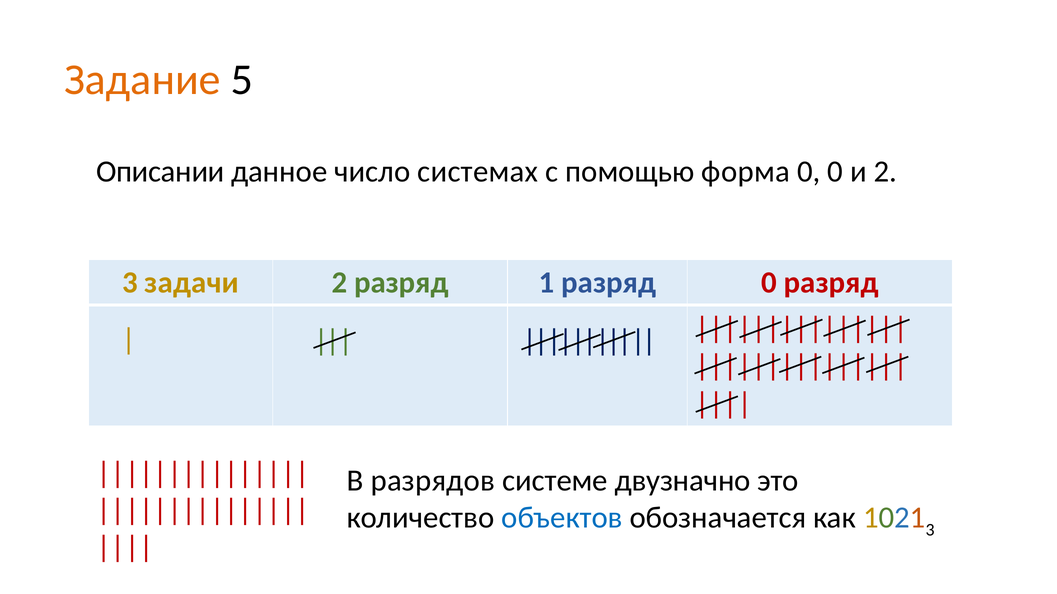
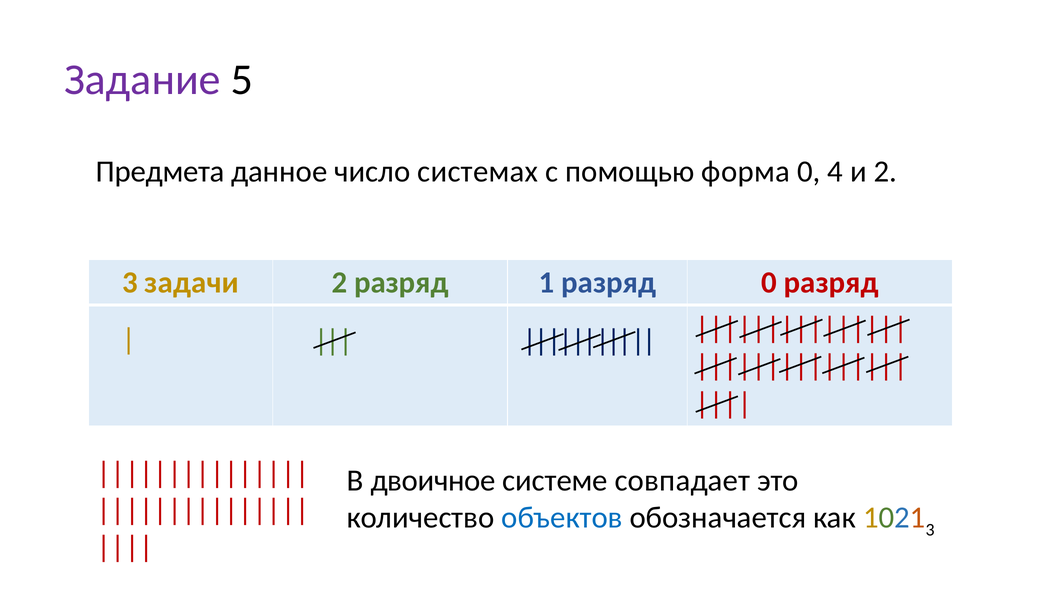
Задание colour: orange -> purple (142, 80)
Описании: Описании -> Предмета (160, 172)
0 0: 0 -> 4 (835, 172)
разрядов: разрядов -> двоичное (433, 481)
двузначно: двузначно -> совпадает (683, 481)
